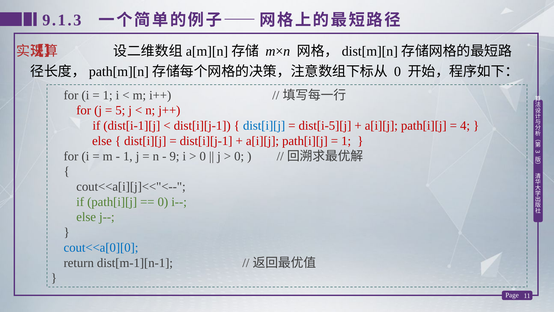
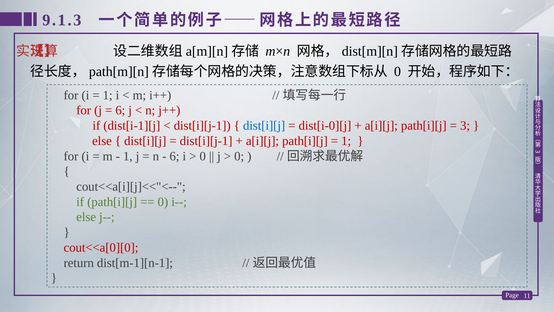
5: 5 -> 6 (120, 110)
dist[i-5][j: dist[i-5][j -> dist[i-0][j (325, 125)
4: 4 -> 3 (465, 125)
9: 9 -> 6 (174, 156)
cout<<a[0][0 colour: blue -> red (101, 247)
